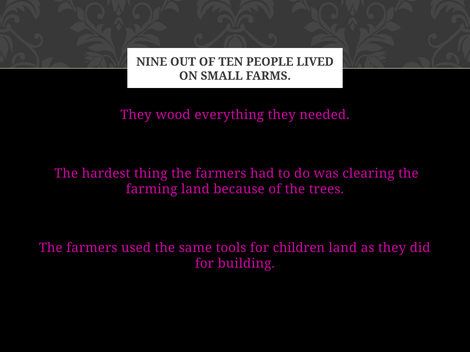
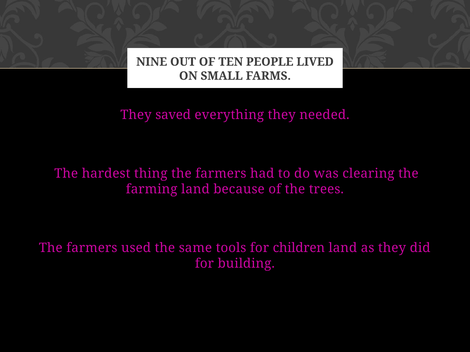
wood: wood -> saved (173, 115)
